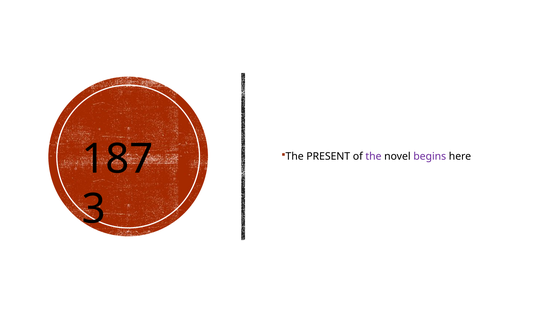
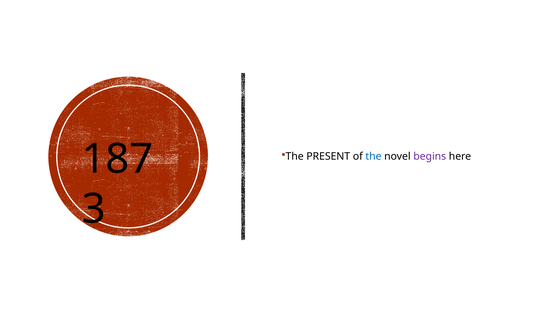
the colour: purple -> blue (373, 156)
